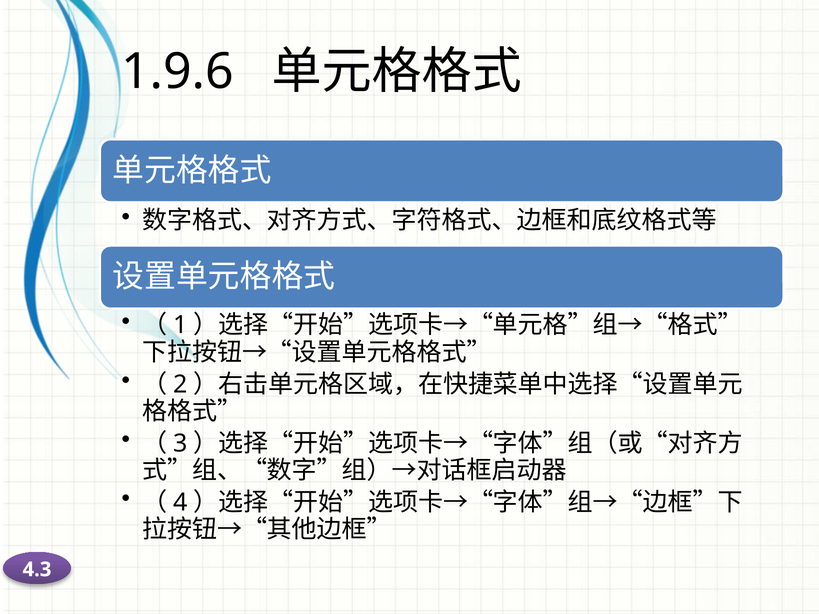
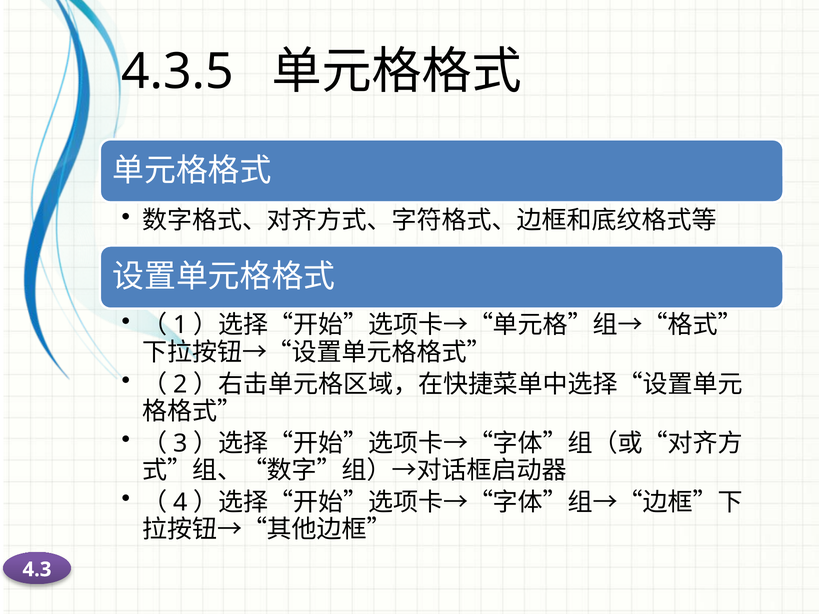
1.9.6: 1.9.6 -> 4.3.5 (177, 72)
